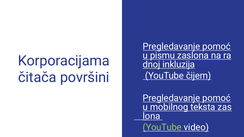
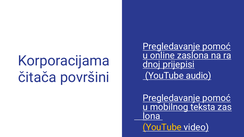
pismu: pismu -> online (162, 56)
inkluzija: inkluzija -> prijepisi (179, 65)
čijem: čijem -> audio (199, 76)
YouTube colour: light green -> yellow (162, 128)
